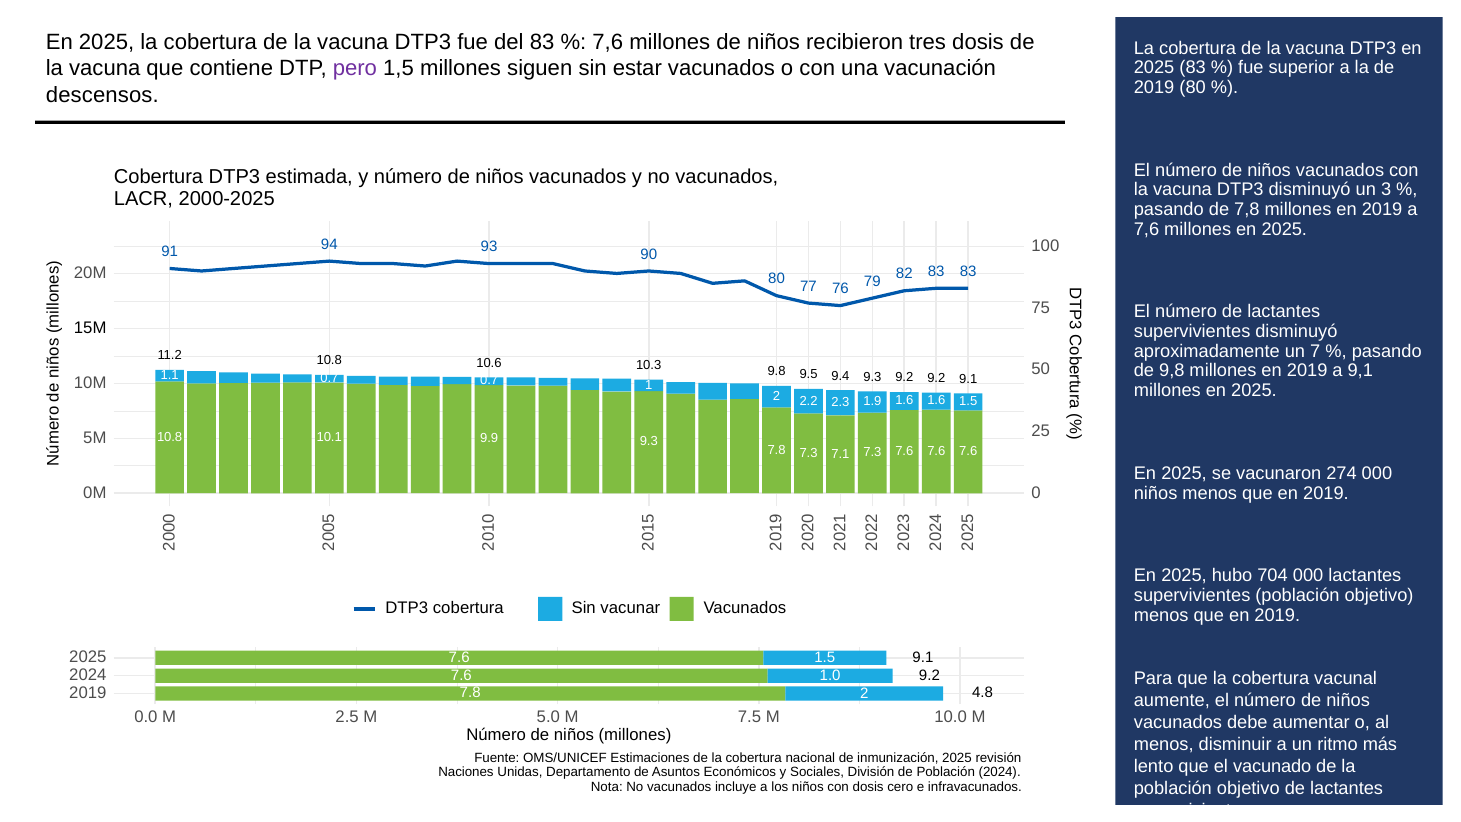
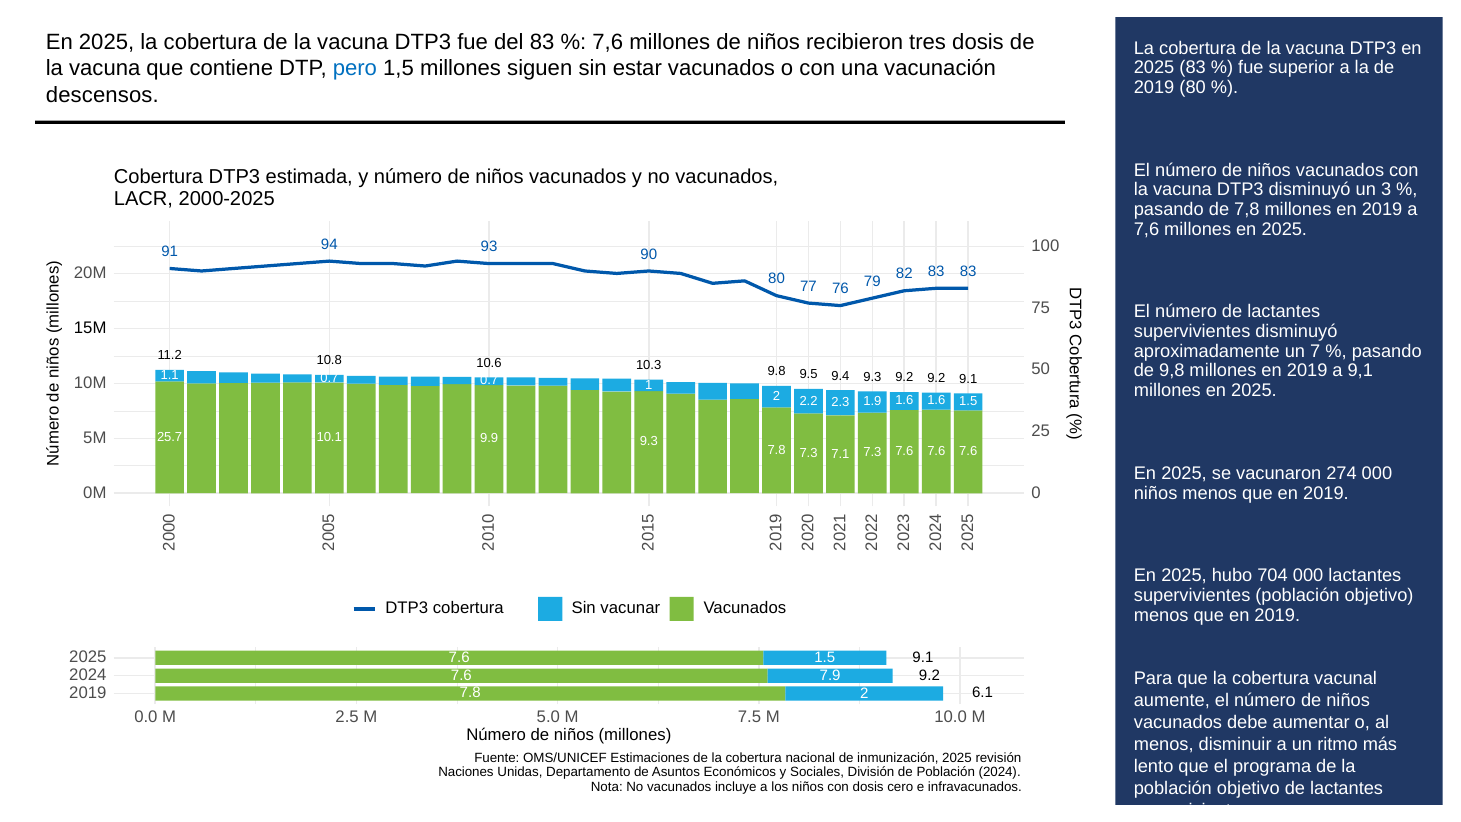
pero colour: purple -> blue (355, 69)
10.8: 10.8 -> 25.7 (170, 437)
1.0: 1.0 -> 7.9 (830, 675)
4.8: 4.8 -> 6.1 (982, 693)
vacunado: vacunado -> programa (1272, 766)
